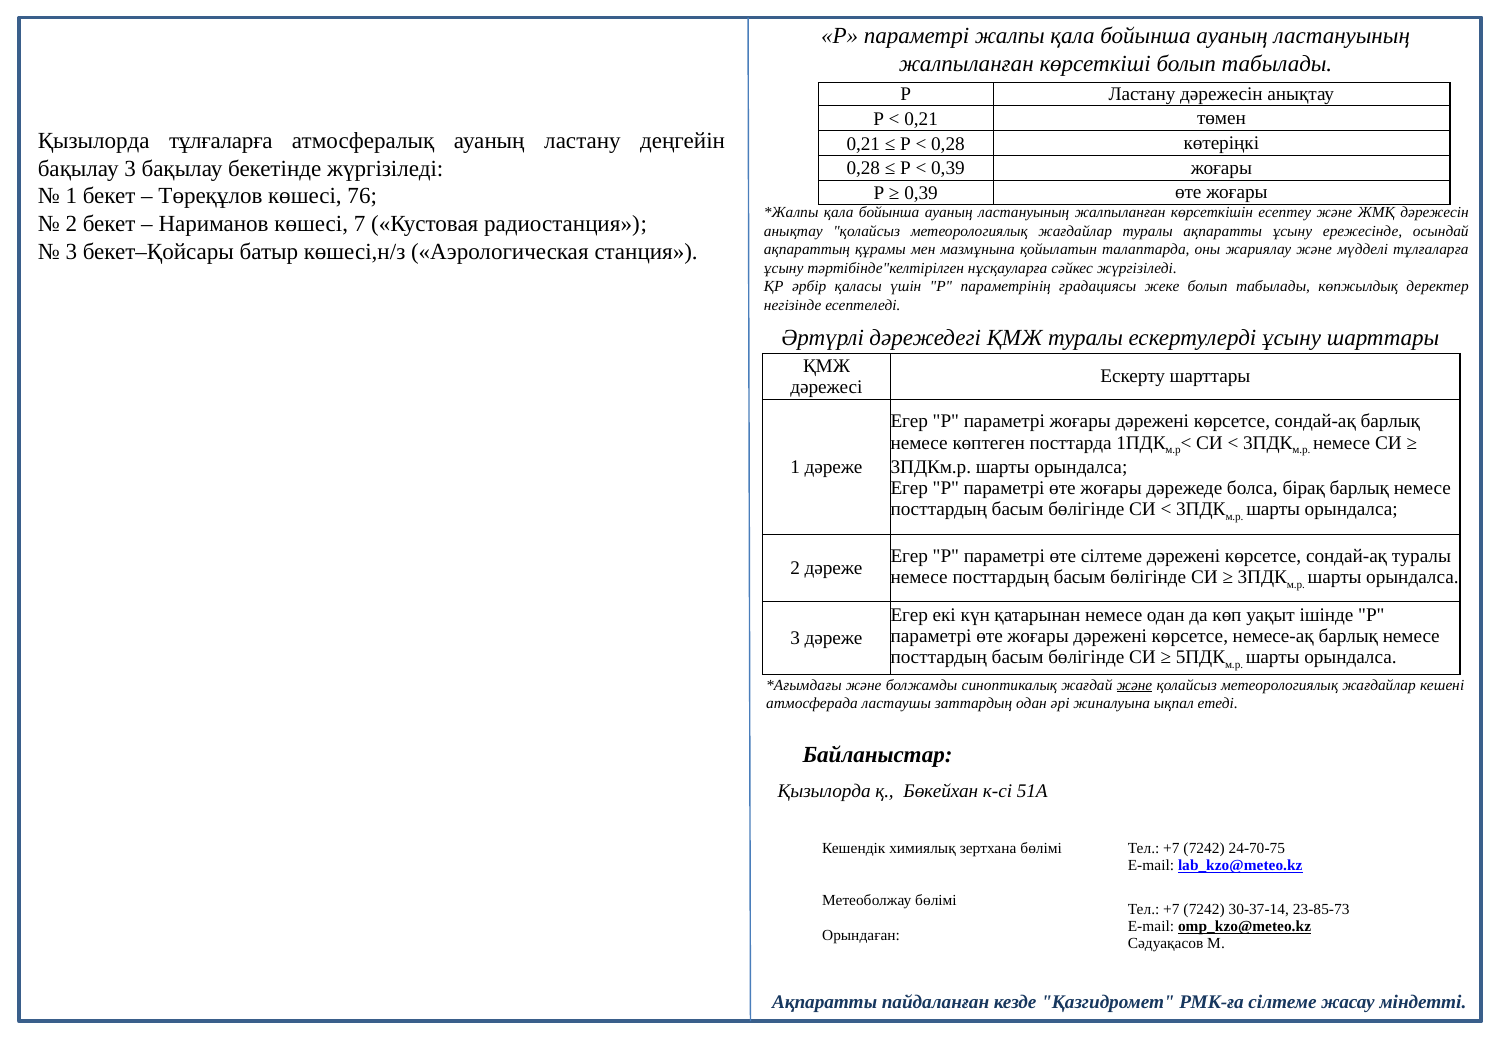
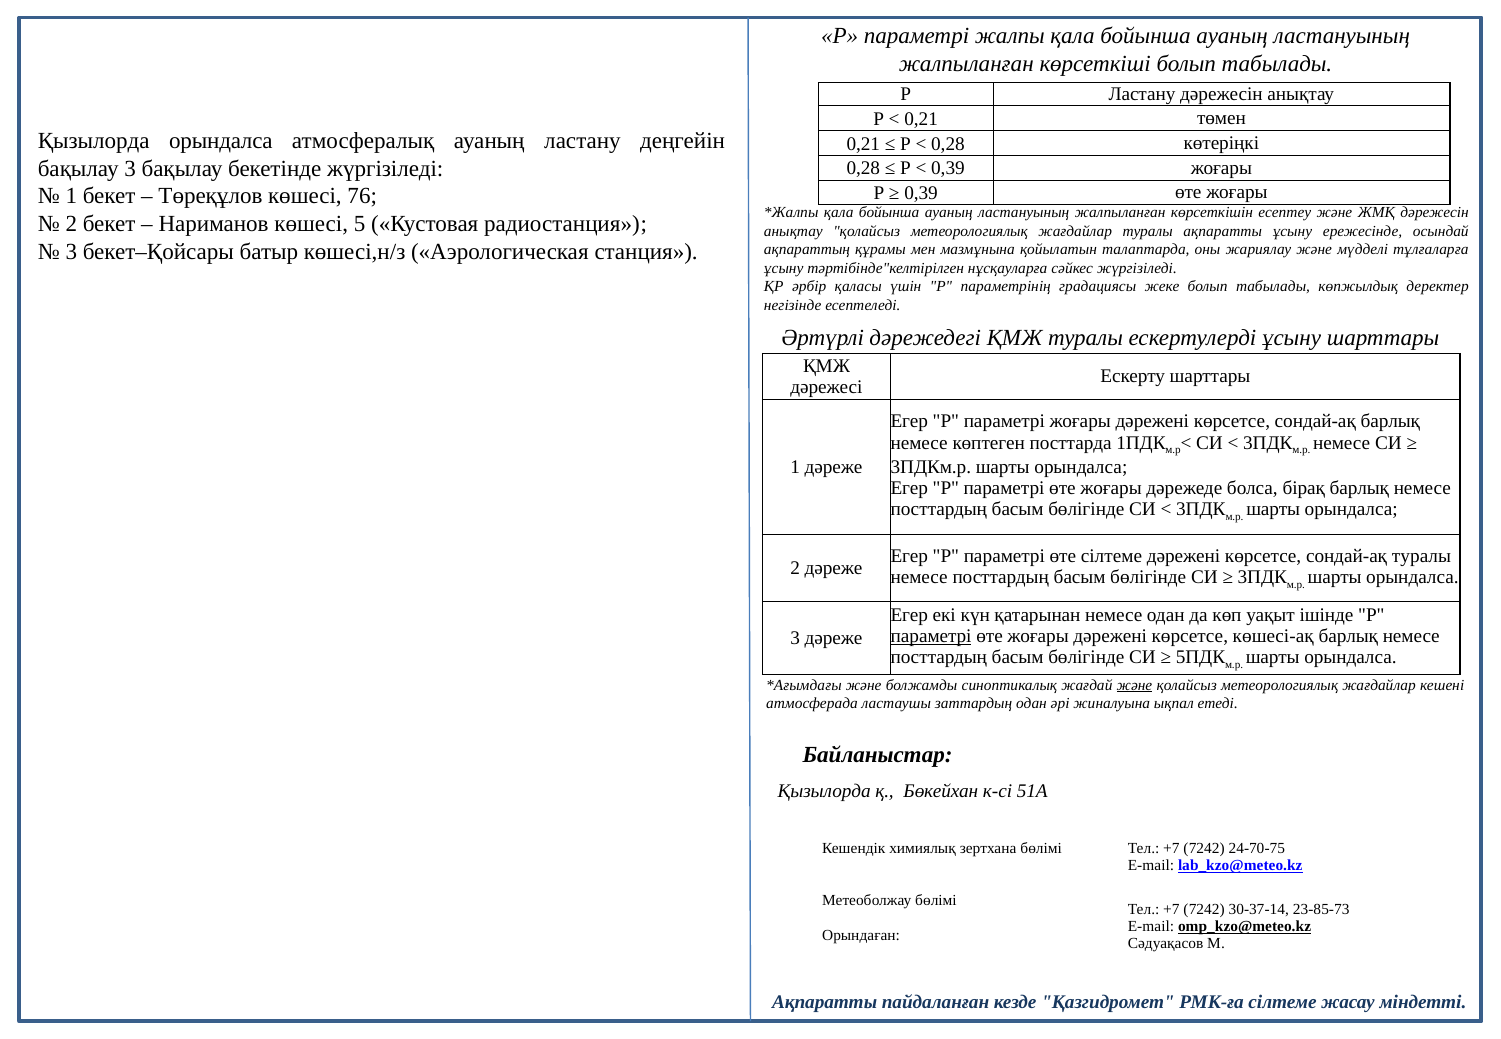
Қызылорда тұлғаларға: тұлғаларға -> орындалса (221, 141)
7: 7 -> 5 (360, 224)
параметрі underline: none -> present (931, 636)
немесе-ақ: немесе-ақ -> көшесі-ақ (1273, 636)
